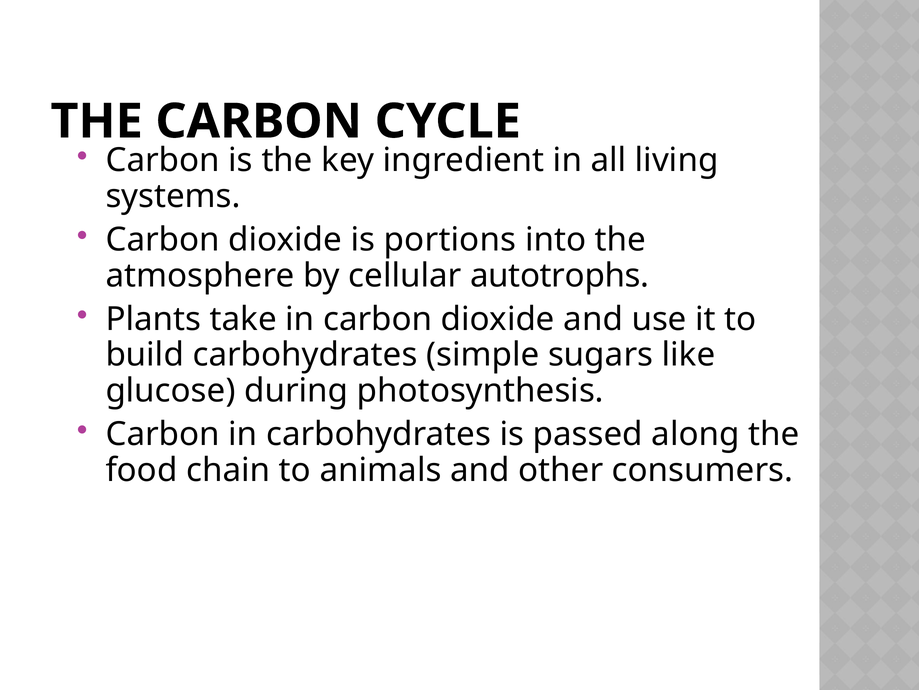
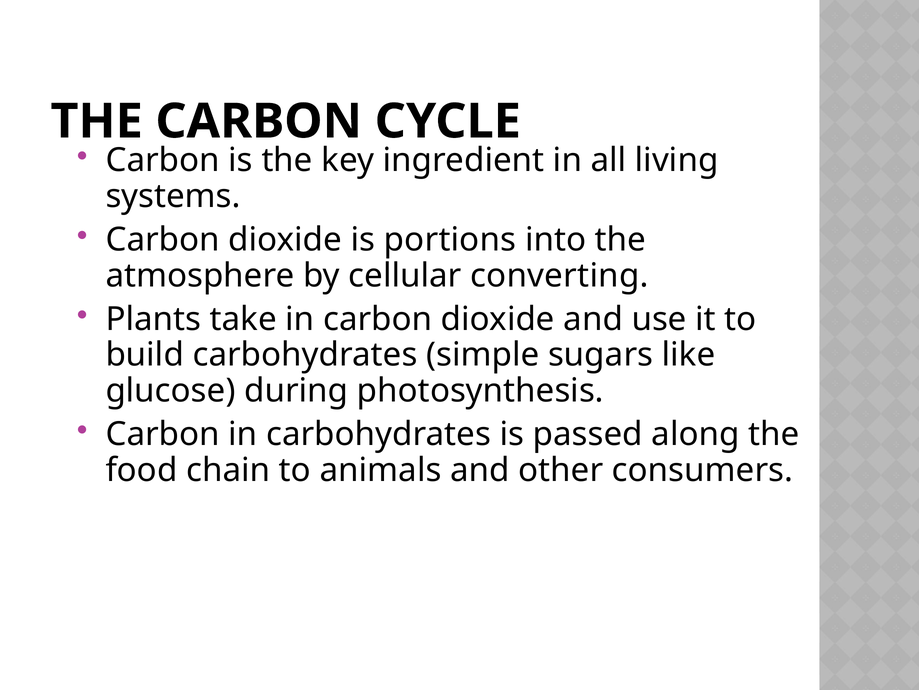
autotrophs: autotrophs -> converting (559, 275)
